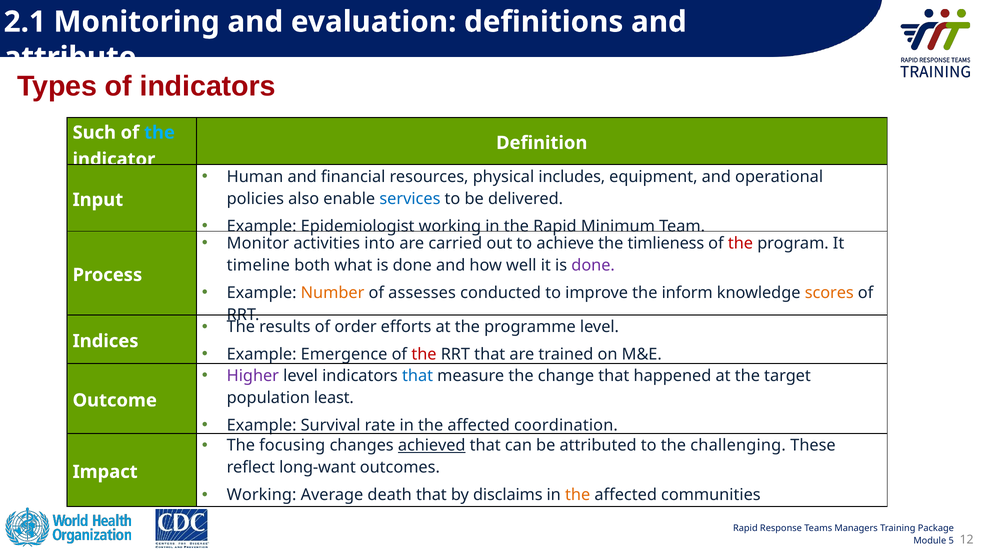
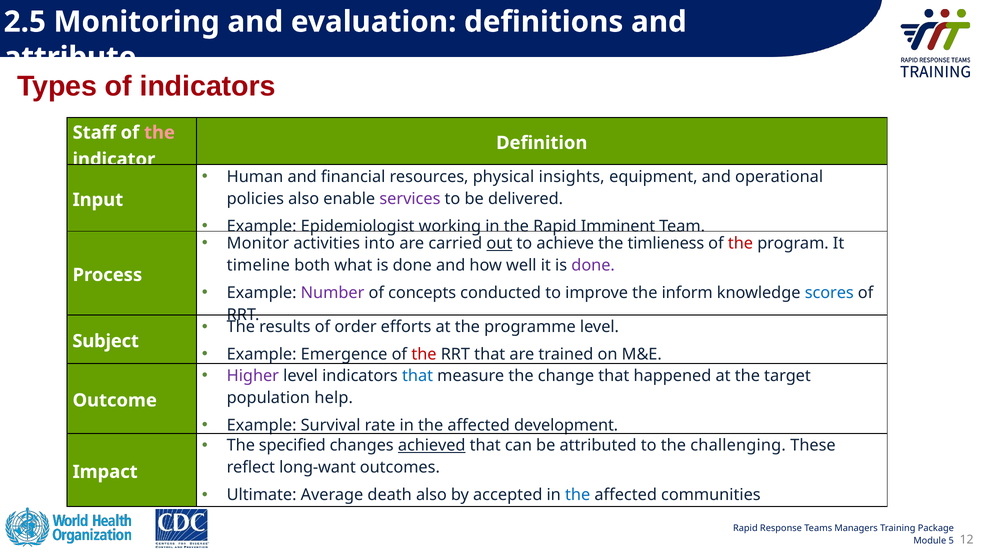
2.1: 2.1 -> 2.5 (25, 22)
Such: Such -> Staff (94, 133)
the colour: light blue -> pink (159, 133)
includes: includes -> insights (572, 177)
services colour: blue -> purple (410, 199)
Minimum: Minimum -> Imminent (618, 226)
out underline: none -> present (499, 243)
Number colour: orange -> purple (333, 293)
assesses: assesses -> concepts (422, 293)
scores colour: orange -> blue (829, 293)
Indices: Indices -> Subject (106, 341)
least: least -> help (334, 398)
coordination: coordination -> development (566, 425)
focusing: focusing -> specified (292, 445)
Working: Working -> Ultimate (262, 495)
death that: that -> also (431, 495)
disclaims: disclaims -> accepted (508, 495)
the colour: orange -> blue (578, 495)
